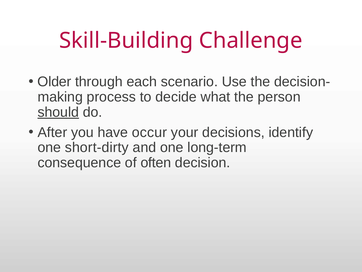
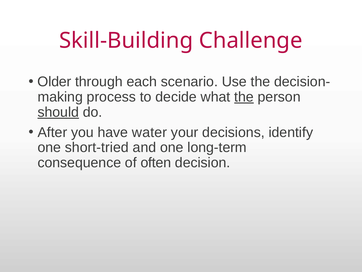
the underline: none -> present (244, 97)
occur: occur -> water (149, 132)
short-dirty: short-dirty -> short-tried (97, 147)
